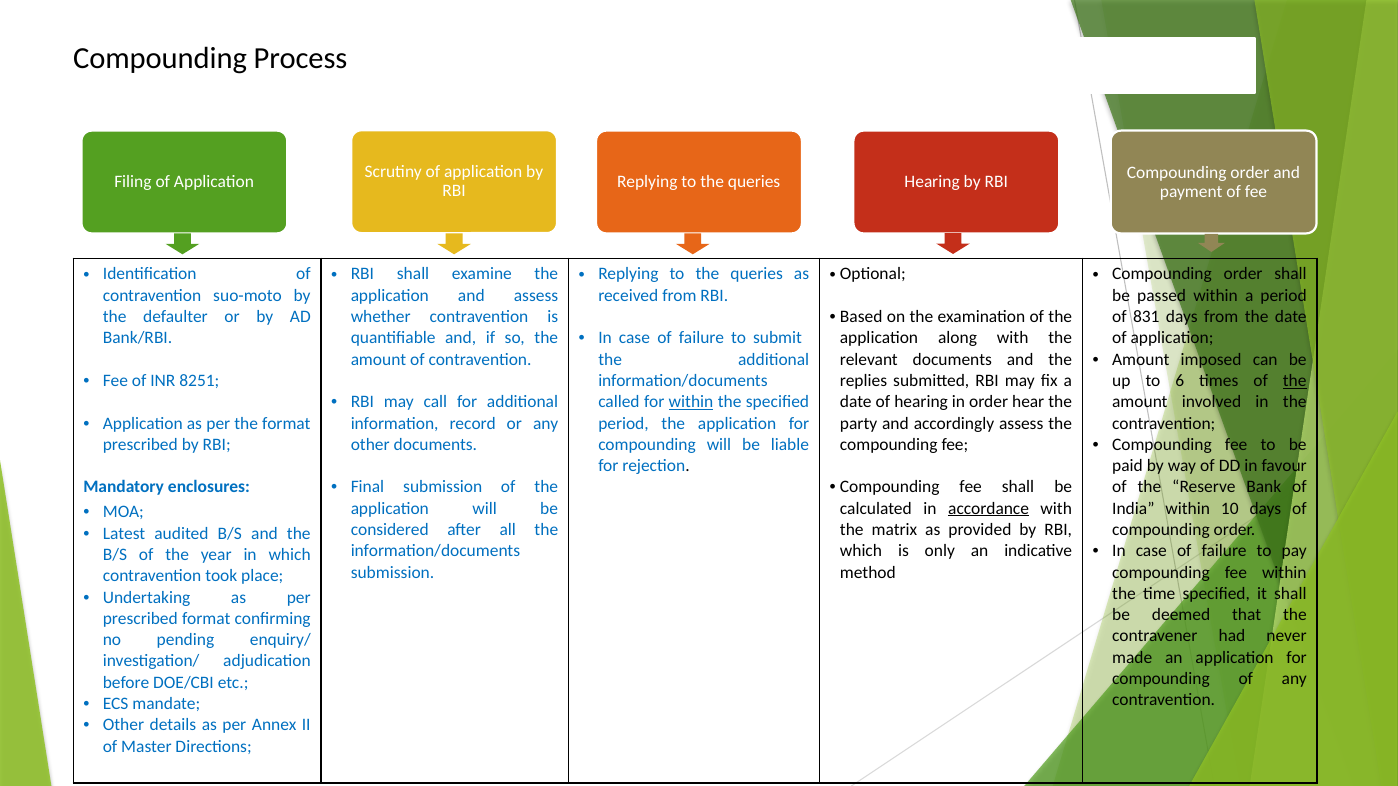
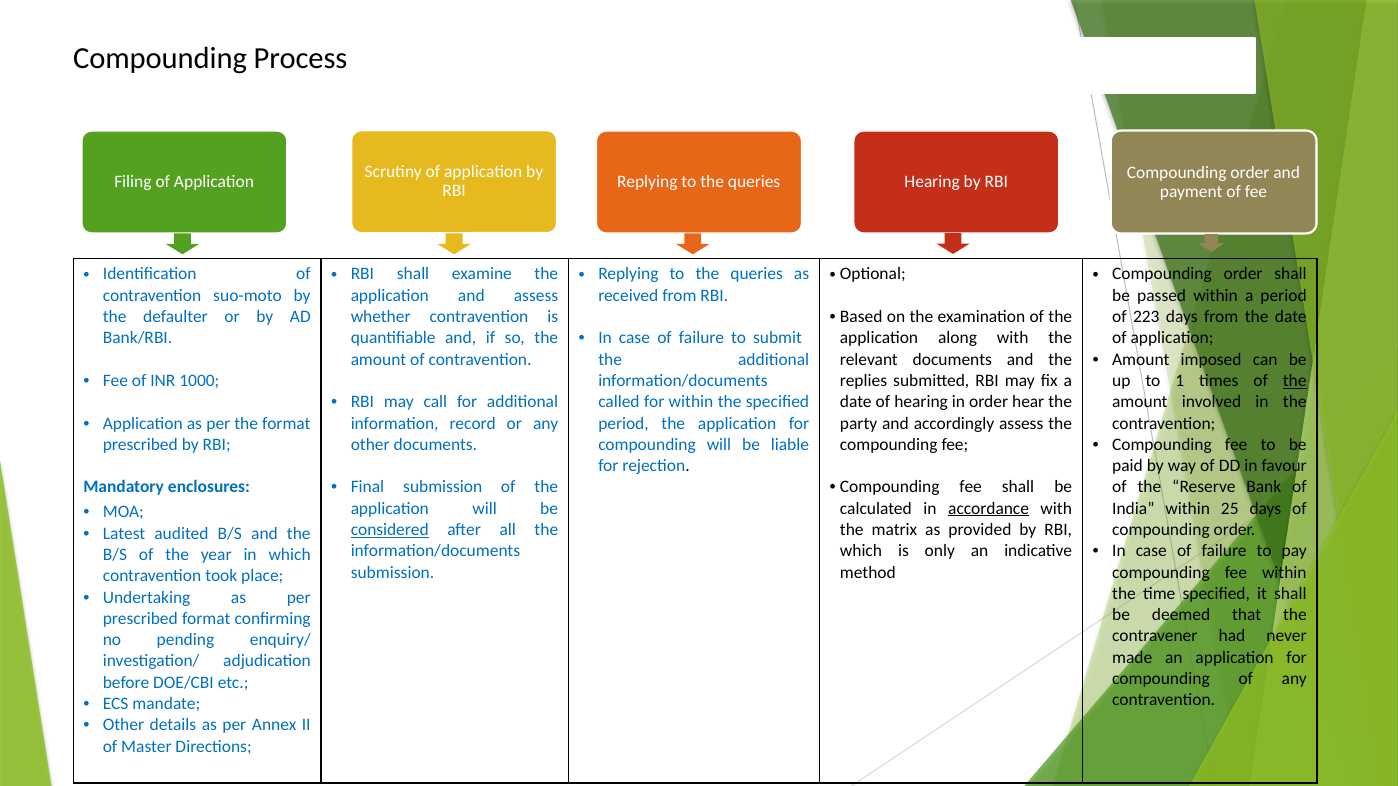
831: 831 -> 223 (1146, 317)
8251: 8251 -> 1000 (199, 381)
6: 6 -> 1 (1180, 381)
within underline: present -> none (691, 402)
10: 10 -> 25 (1230, 509)
considered underline: none -> present (390, 530)
